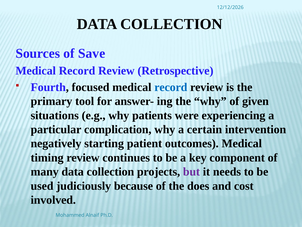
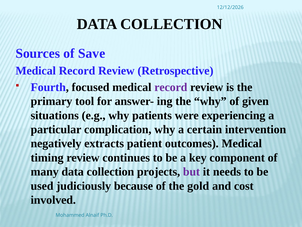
record colour: blue -> purple (171, 87)
starting: starting -> extracts (104, 143)
does: does -> gold (198, 185)
